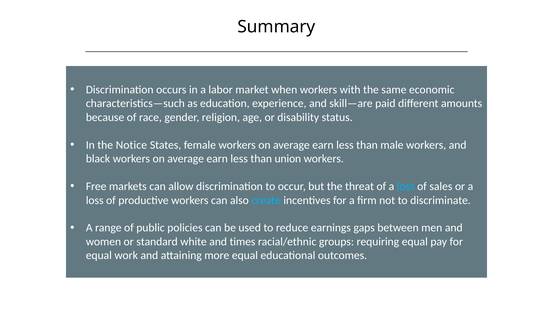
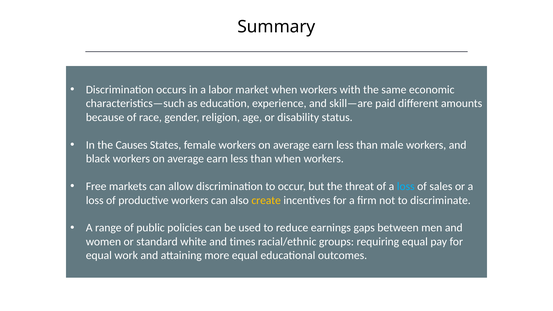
Notice: Notice -> Causes (132, 145)
than union: union -> when (288, 159)
create colour: light blue -> yellow (266, 200)
